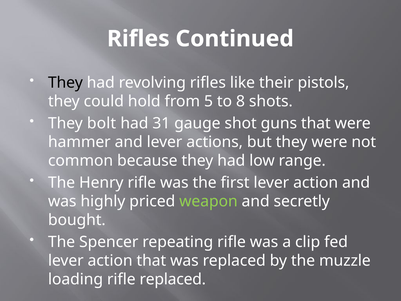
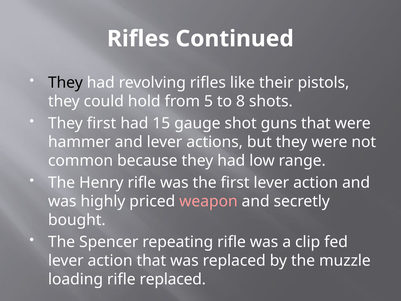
They bolt: bolt -> first (102, 123)
31: 31 -> 15 (161, 123)
weapon colour: light green -> pink (208, 201)
